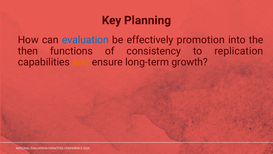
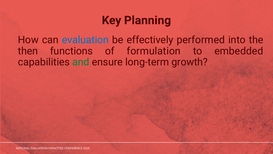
promotion: promotion -> performed (201, 40)
consistency: consistency -> formulation (154, 51)
replication: replication -> embedded (239, 51)
and colour: orange -> green (81, 62)
